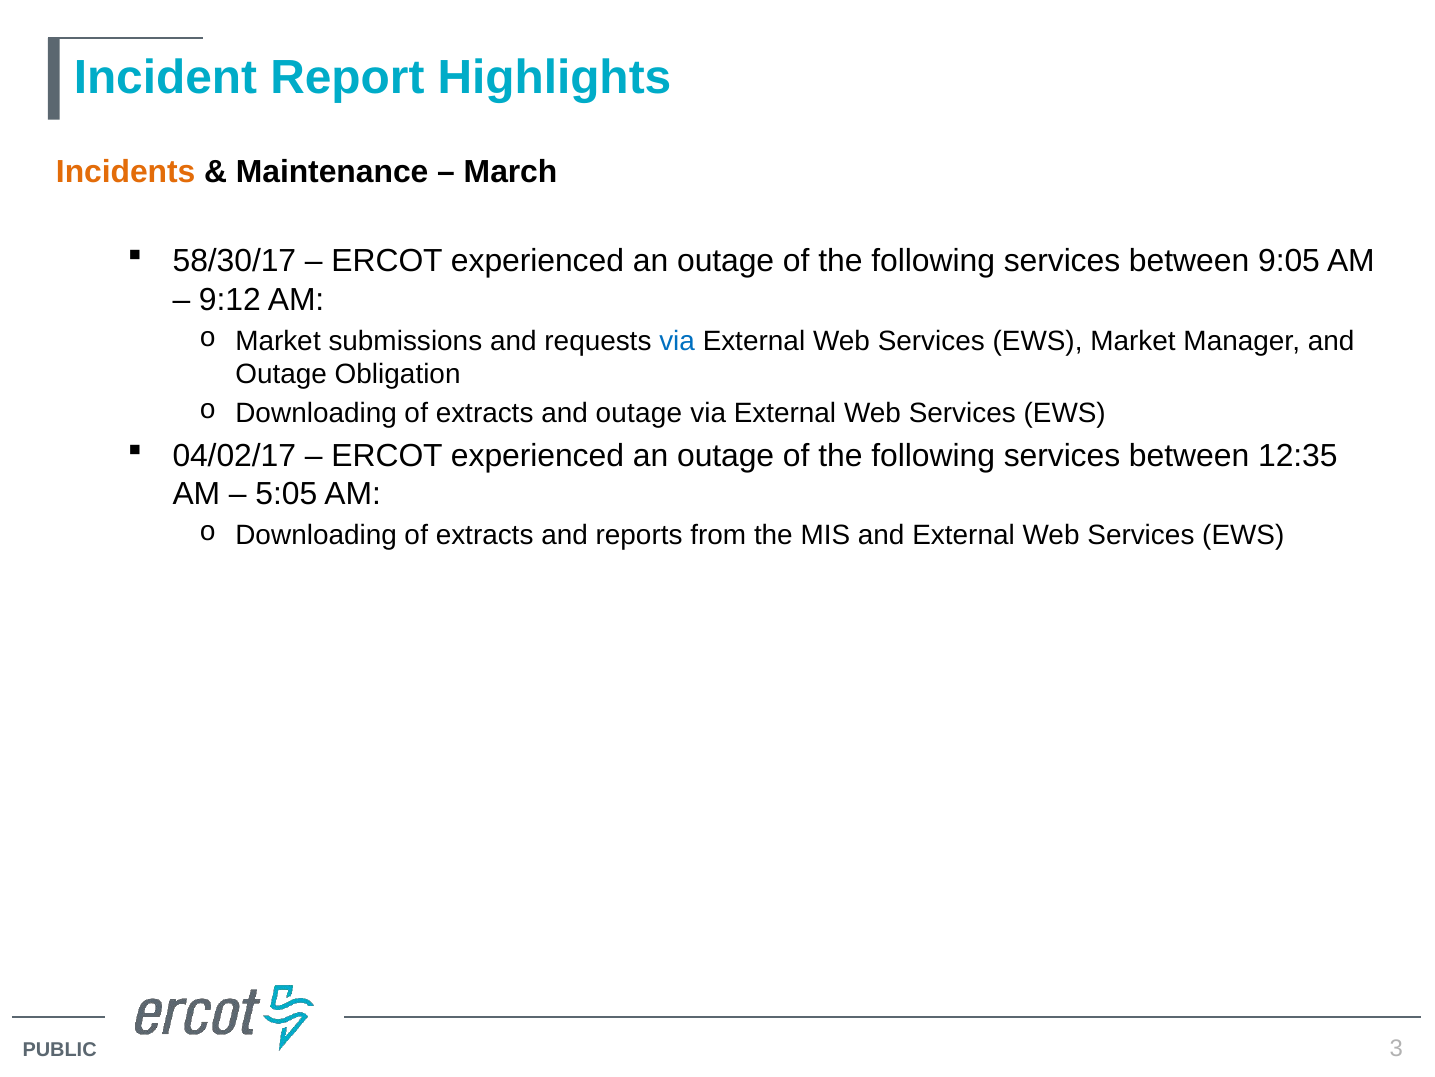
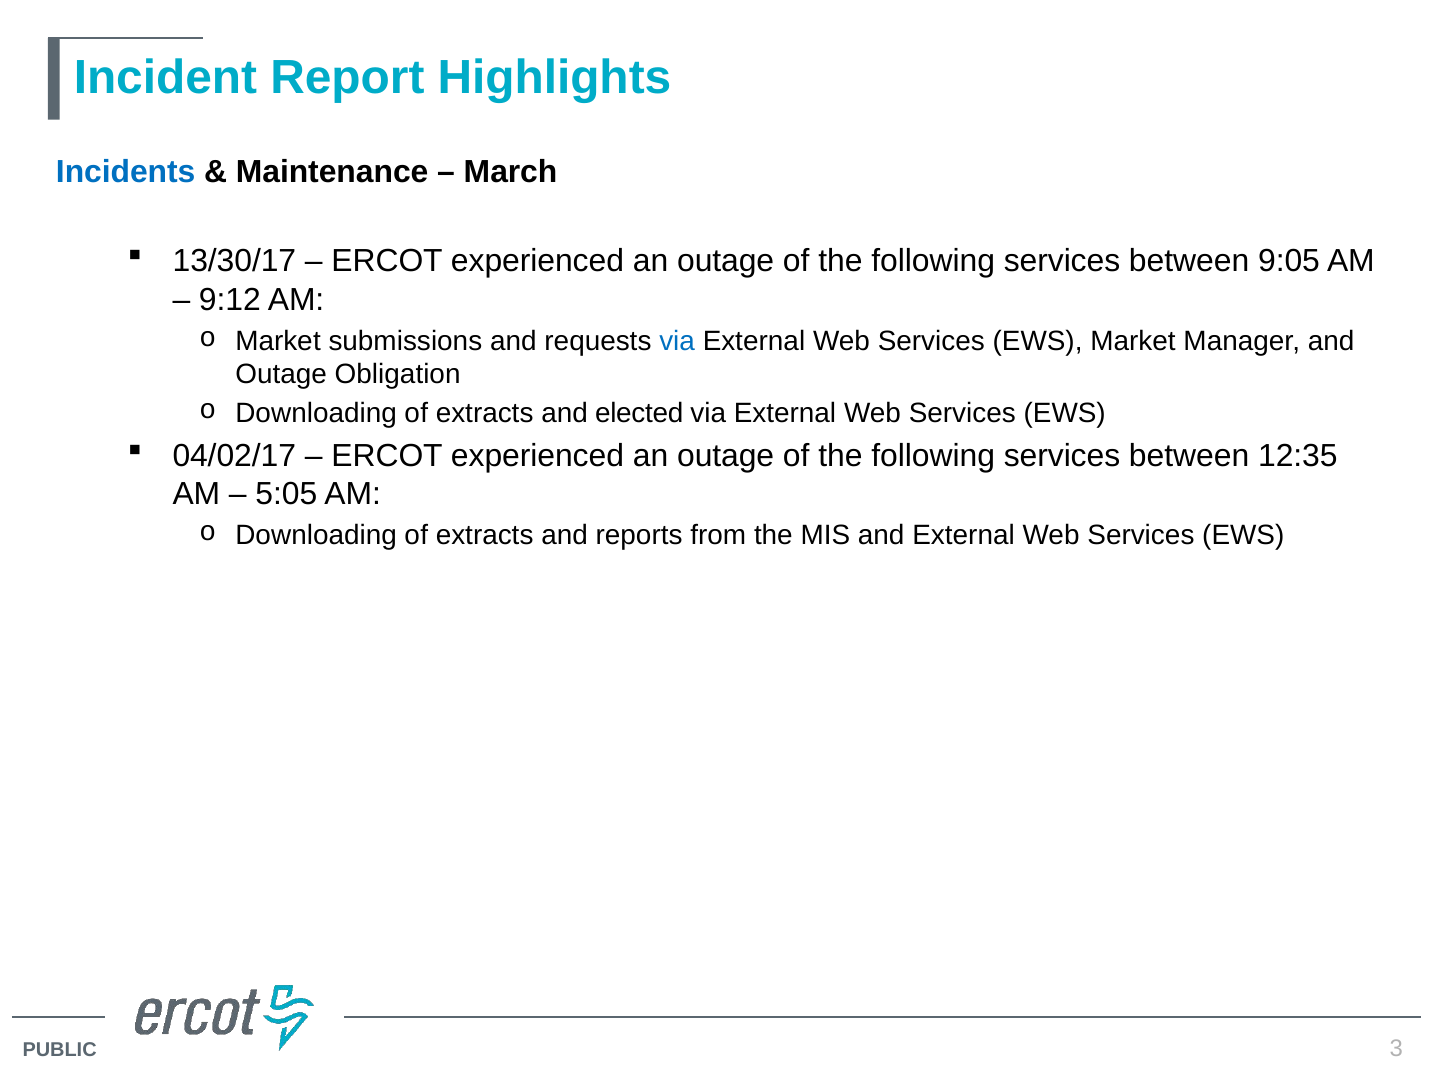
Incidents colour: orange -> blue (126, 172)
58/30/17: 58/30/17 -> 13/30/17 (234, 261)
extracts and outage: outage -> elected (639, 413)
